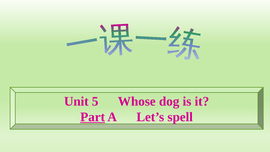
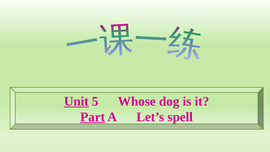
Unit underline: none -> present (76, 101)
